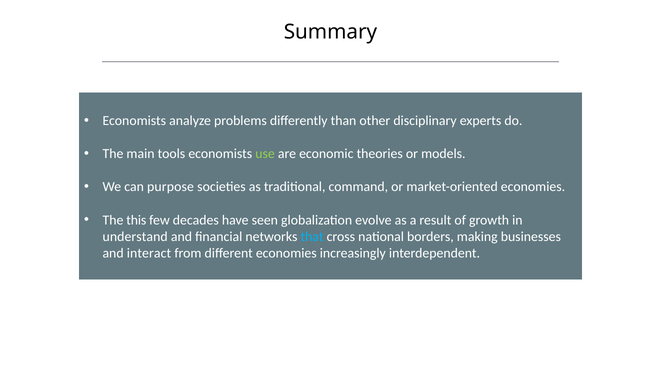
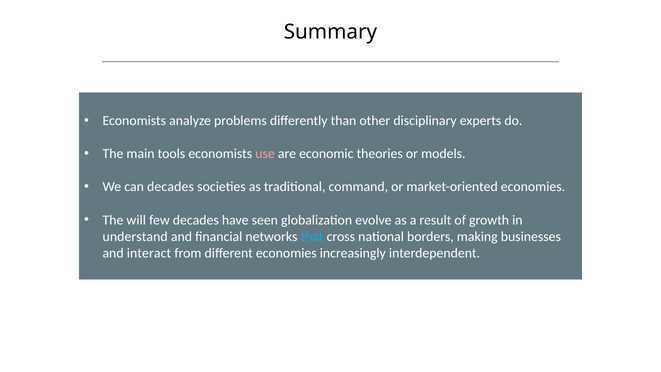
use colour: light green -> pink (265, 154)
can purpose: purpose -> decades (171, 187)
this: this -> will (136, 220)
